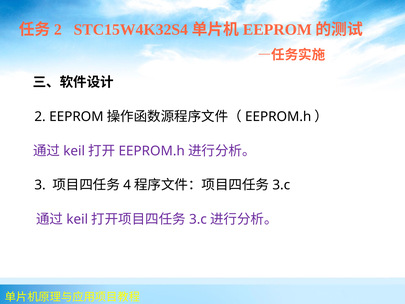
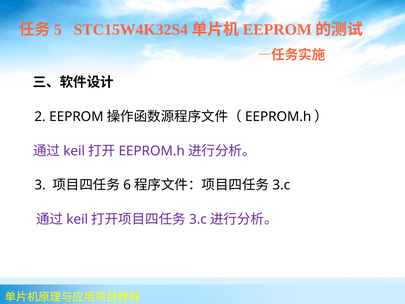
2: 2 -> 5 (58, 30)
4: 4 -> 6 (127, 185)
